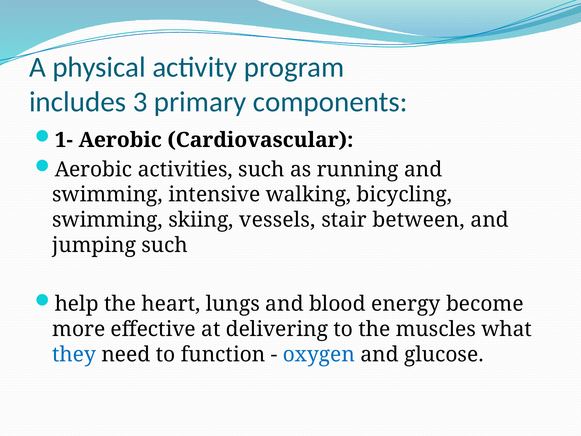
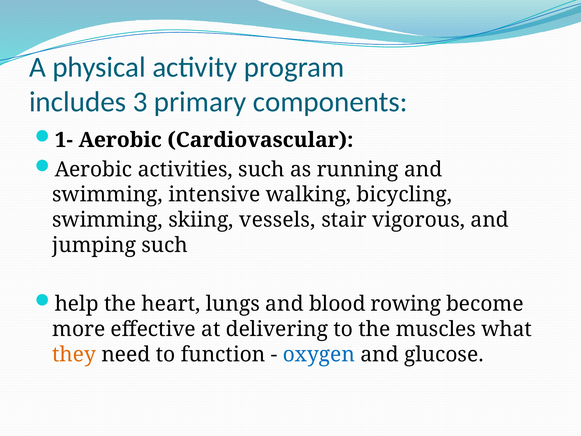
between: between -> vigorous (419, 220)
energy: energy -> rowing (406, 304)
they colour: blue -> orange (74, 354)
